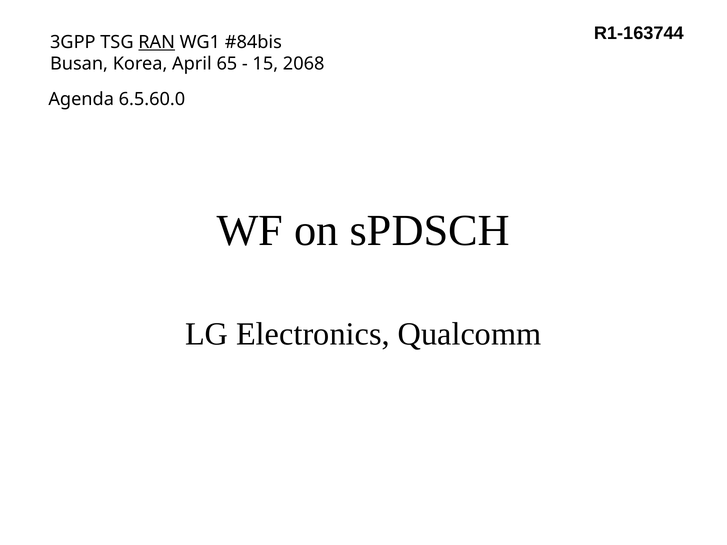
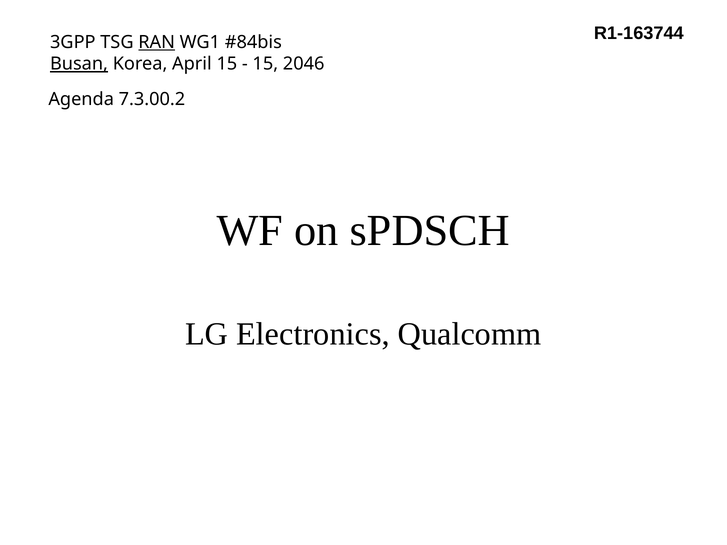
Busan underline: none -> present (79, 64)
April 65: 65 -> 15 (227, 64)
2068: 2068 -> 2046 (304, 64)
6.5.60.0: 6.5.60.0 -> 7.3.00.2 (152, 99)
